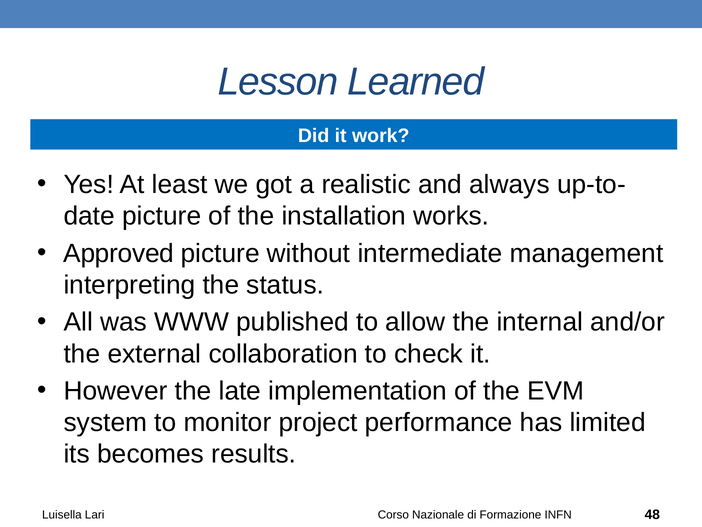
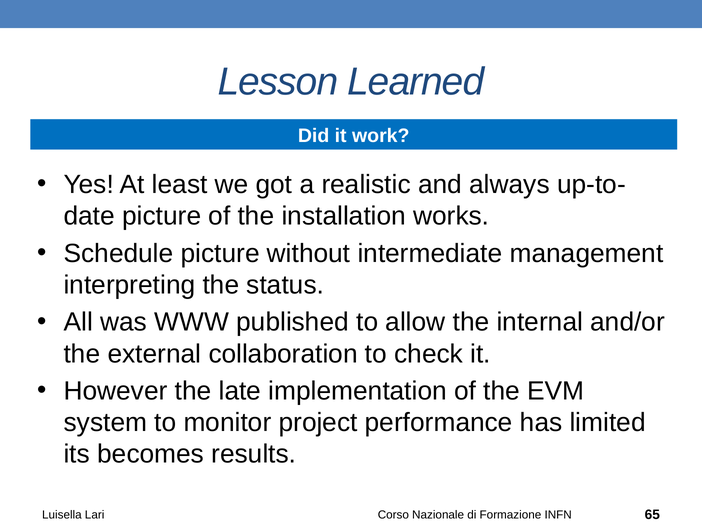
Approved: Approved -> Schedule (119, 253)
48: 48 -> 65 (652, 514)
